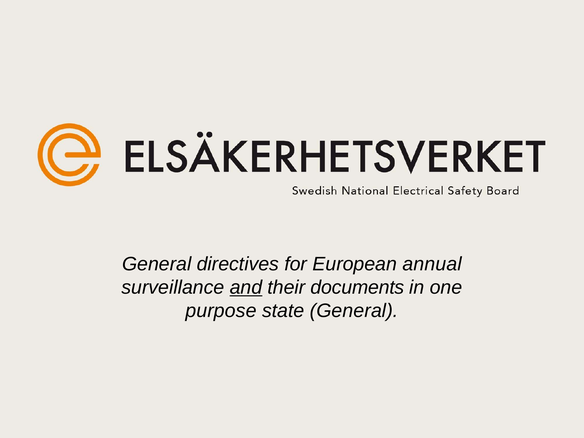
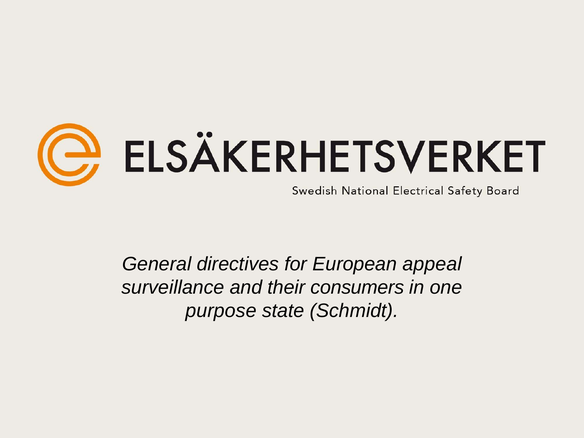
annual: annual -> appeal (432, 264)
and underline: present -> none (246, 288)
documents: documents -> consumers (357, 288)
state General: General -> Schmidt (354, 311)
